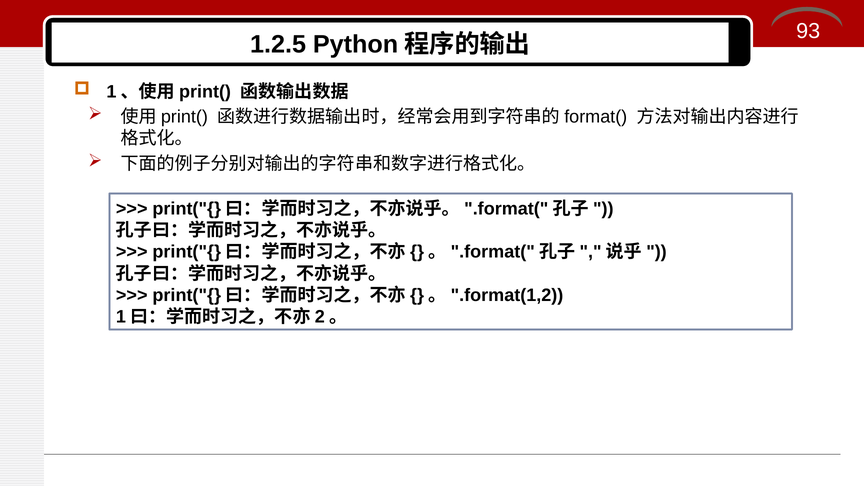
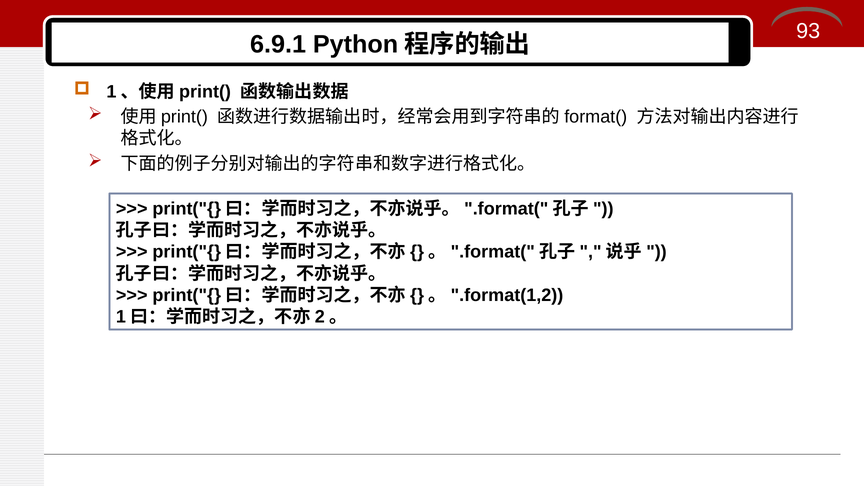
1.2.5: 1.2.5 -> 6.9.1 (278, 44)
